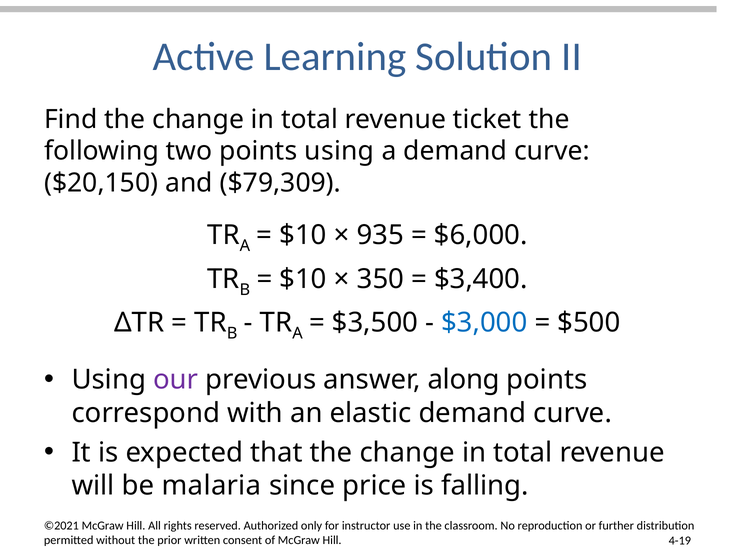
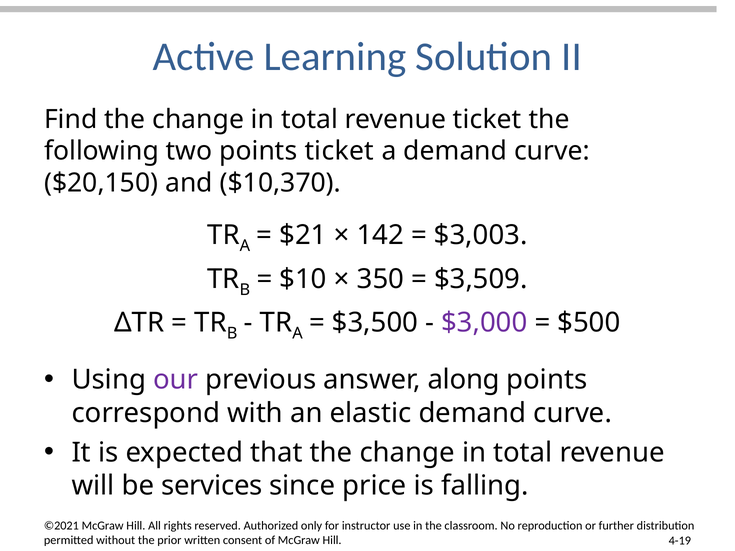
points using: using -> ticket (339, 151)
$79,309: $79,309 -> $10,370 (280, 183)
$10: $10 -> $21 (303, 236)
935: 935 -> 142 (380, 236)
$6,000: $6,000 -> $3,003 (481, 236)
$3,400: $3,400 -> $3,509 (481, 279)
$3,000 colour: blue -> purple (484, 323)
malaria: malaria -> services (212, 486)
